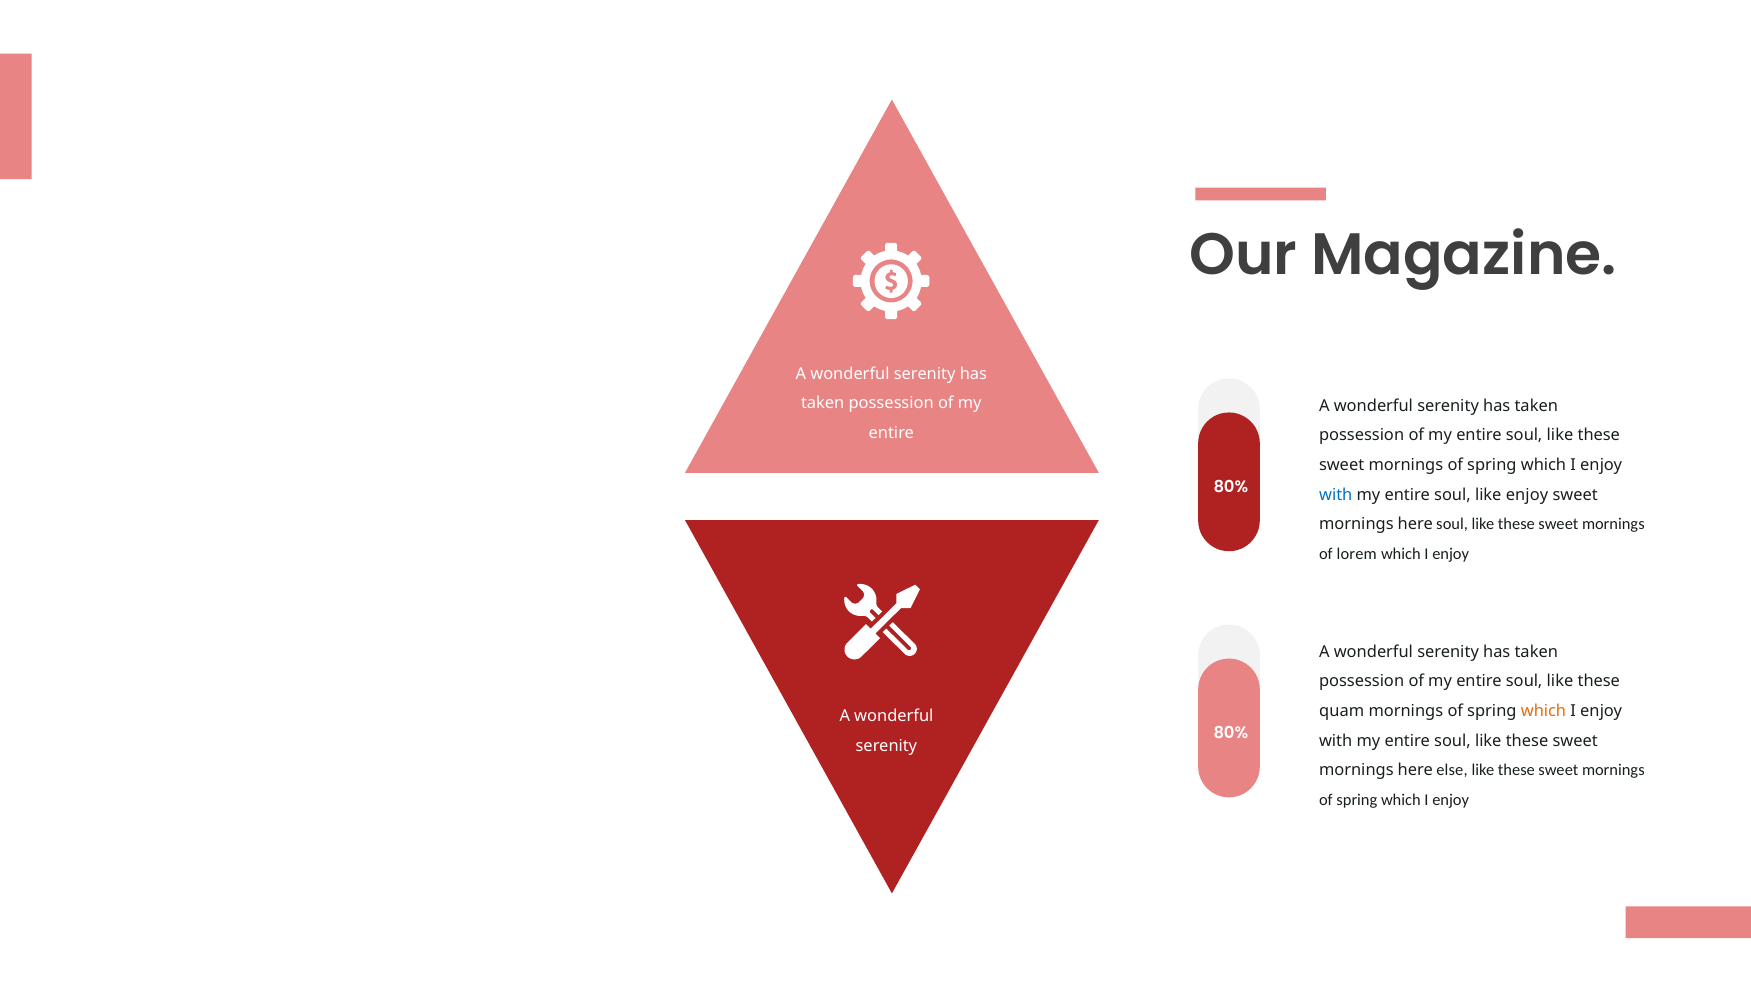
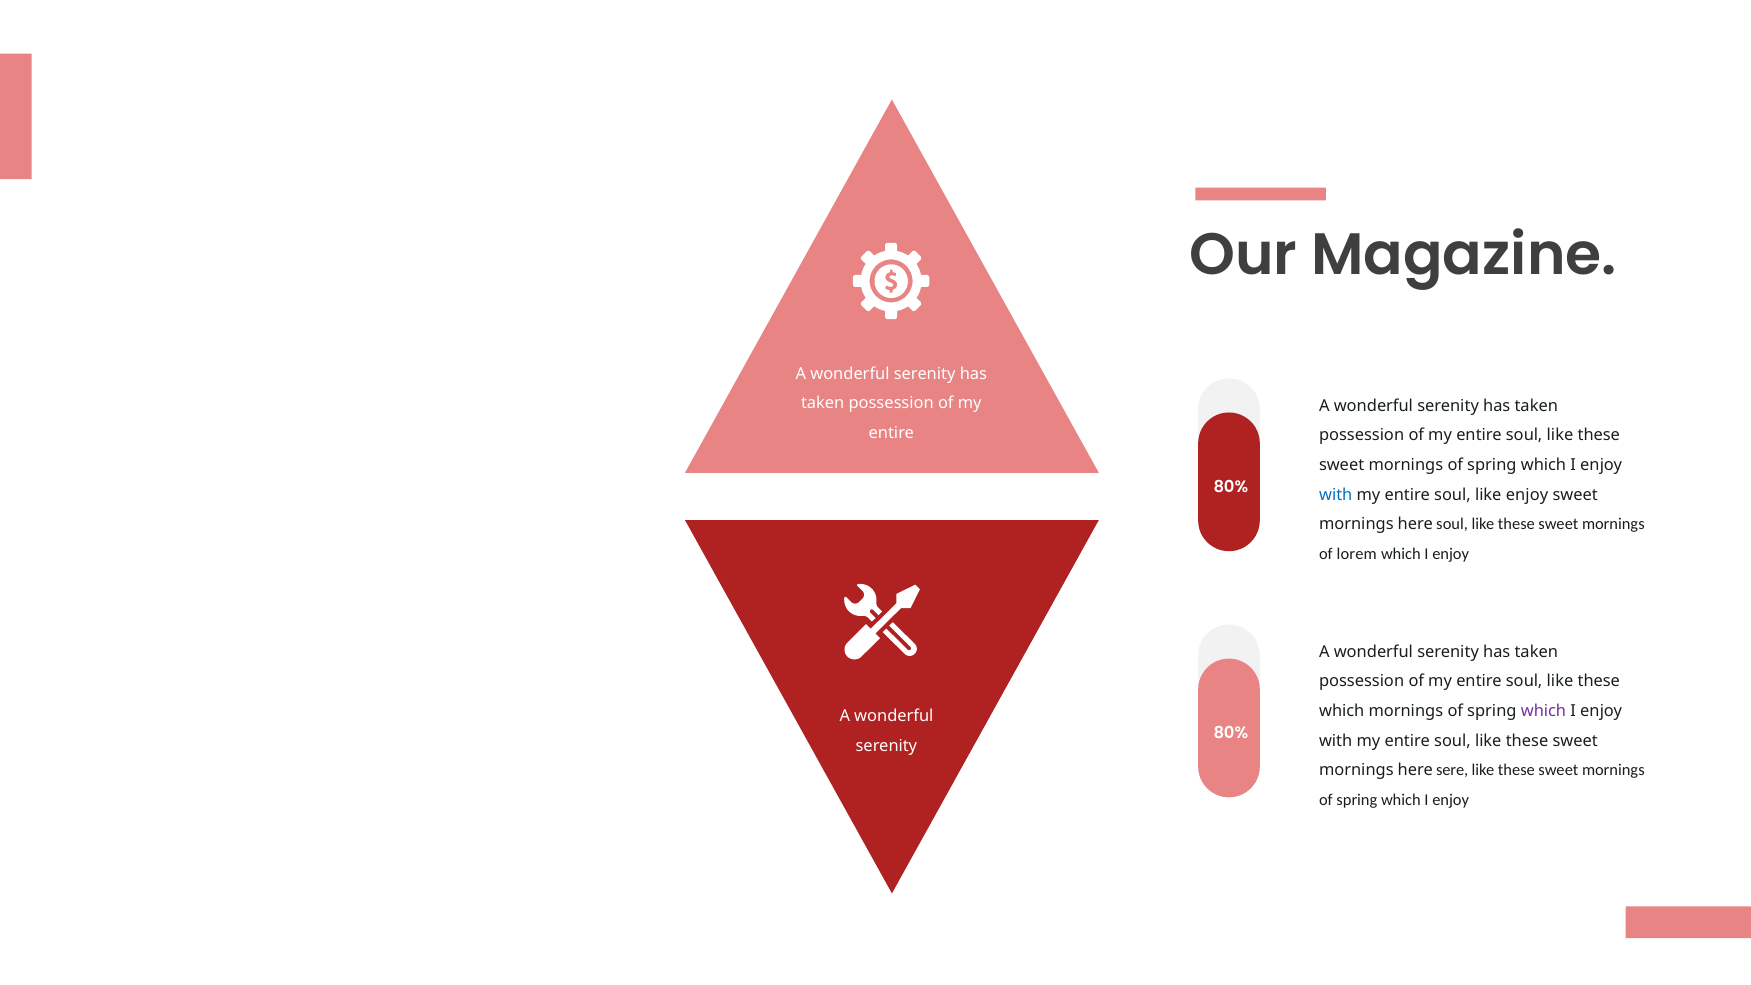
quam: quam -> which (1342, 711)
which colour: orange -> purple (1544, 711)
else: else -> sere (1452, 770)
